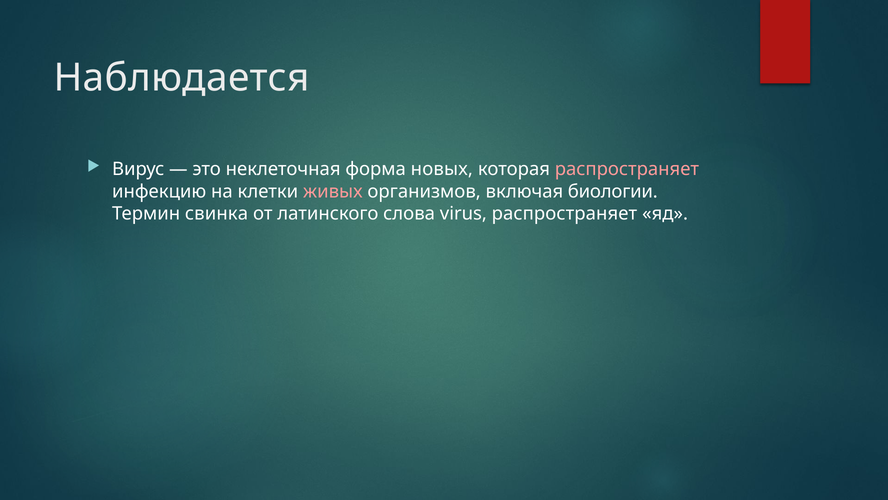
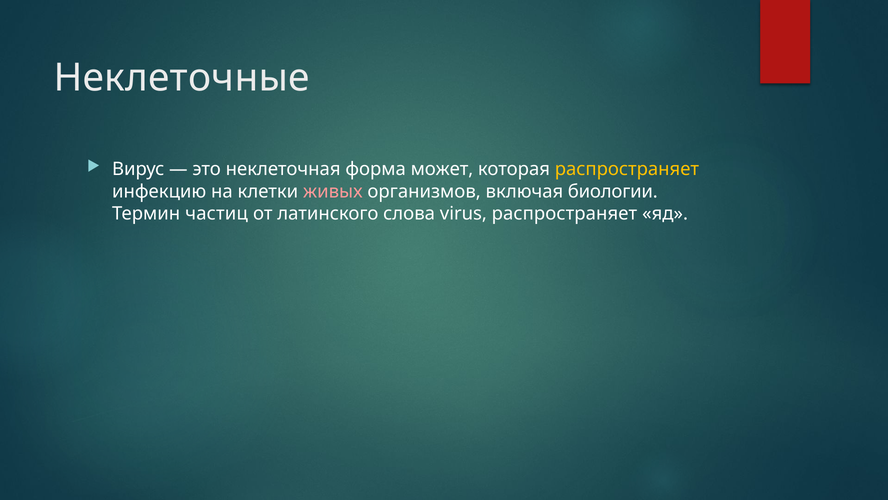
Наблюдается: Наблюдается -> Неклеточные (182, 78)
новых: новых -> может (442, 169)
распространяет colour: pink -> yellow (627, 169)
свинка: свинка -> частиц (217, 213)
